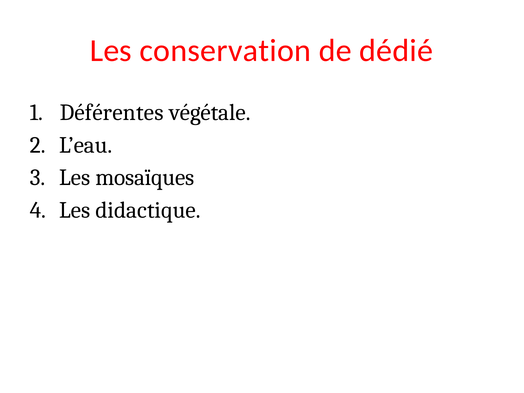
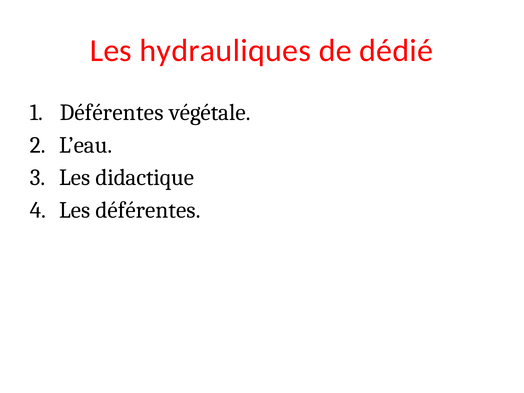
conservation: conservation -> hydrauliques (225, 51)
mosaïques: mosaïques -> didactique (145, 178)
Les didactique: didactique -> déférentes (148, 210)
